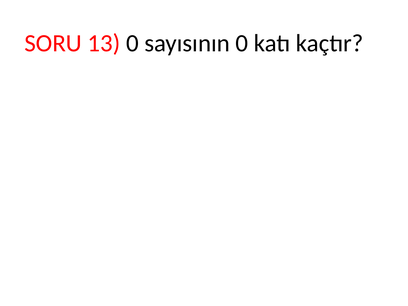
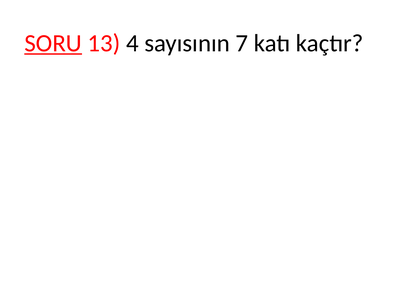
SORU underline: none -> present (53, 43)
13 0: 0 -> 4 (132, 43)
sayısının 0: 0 -> 7 (242, 43)
